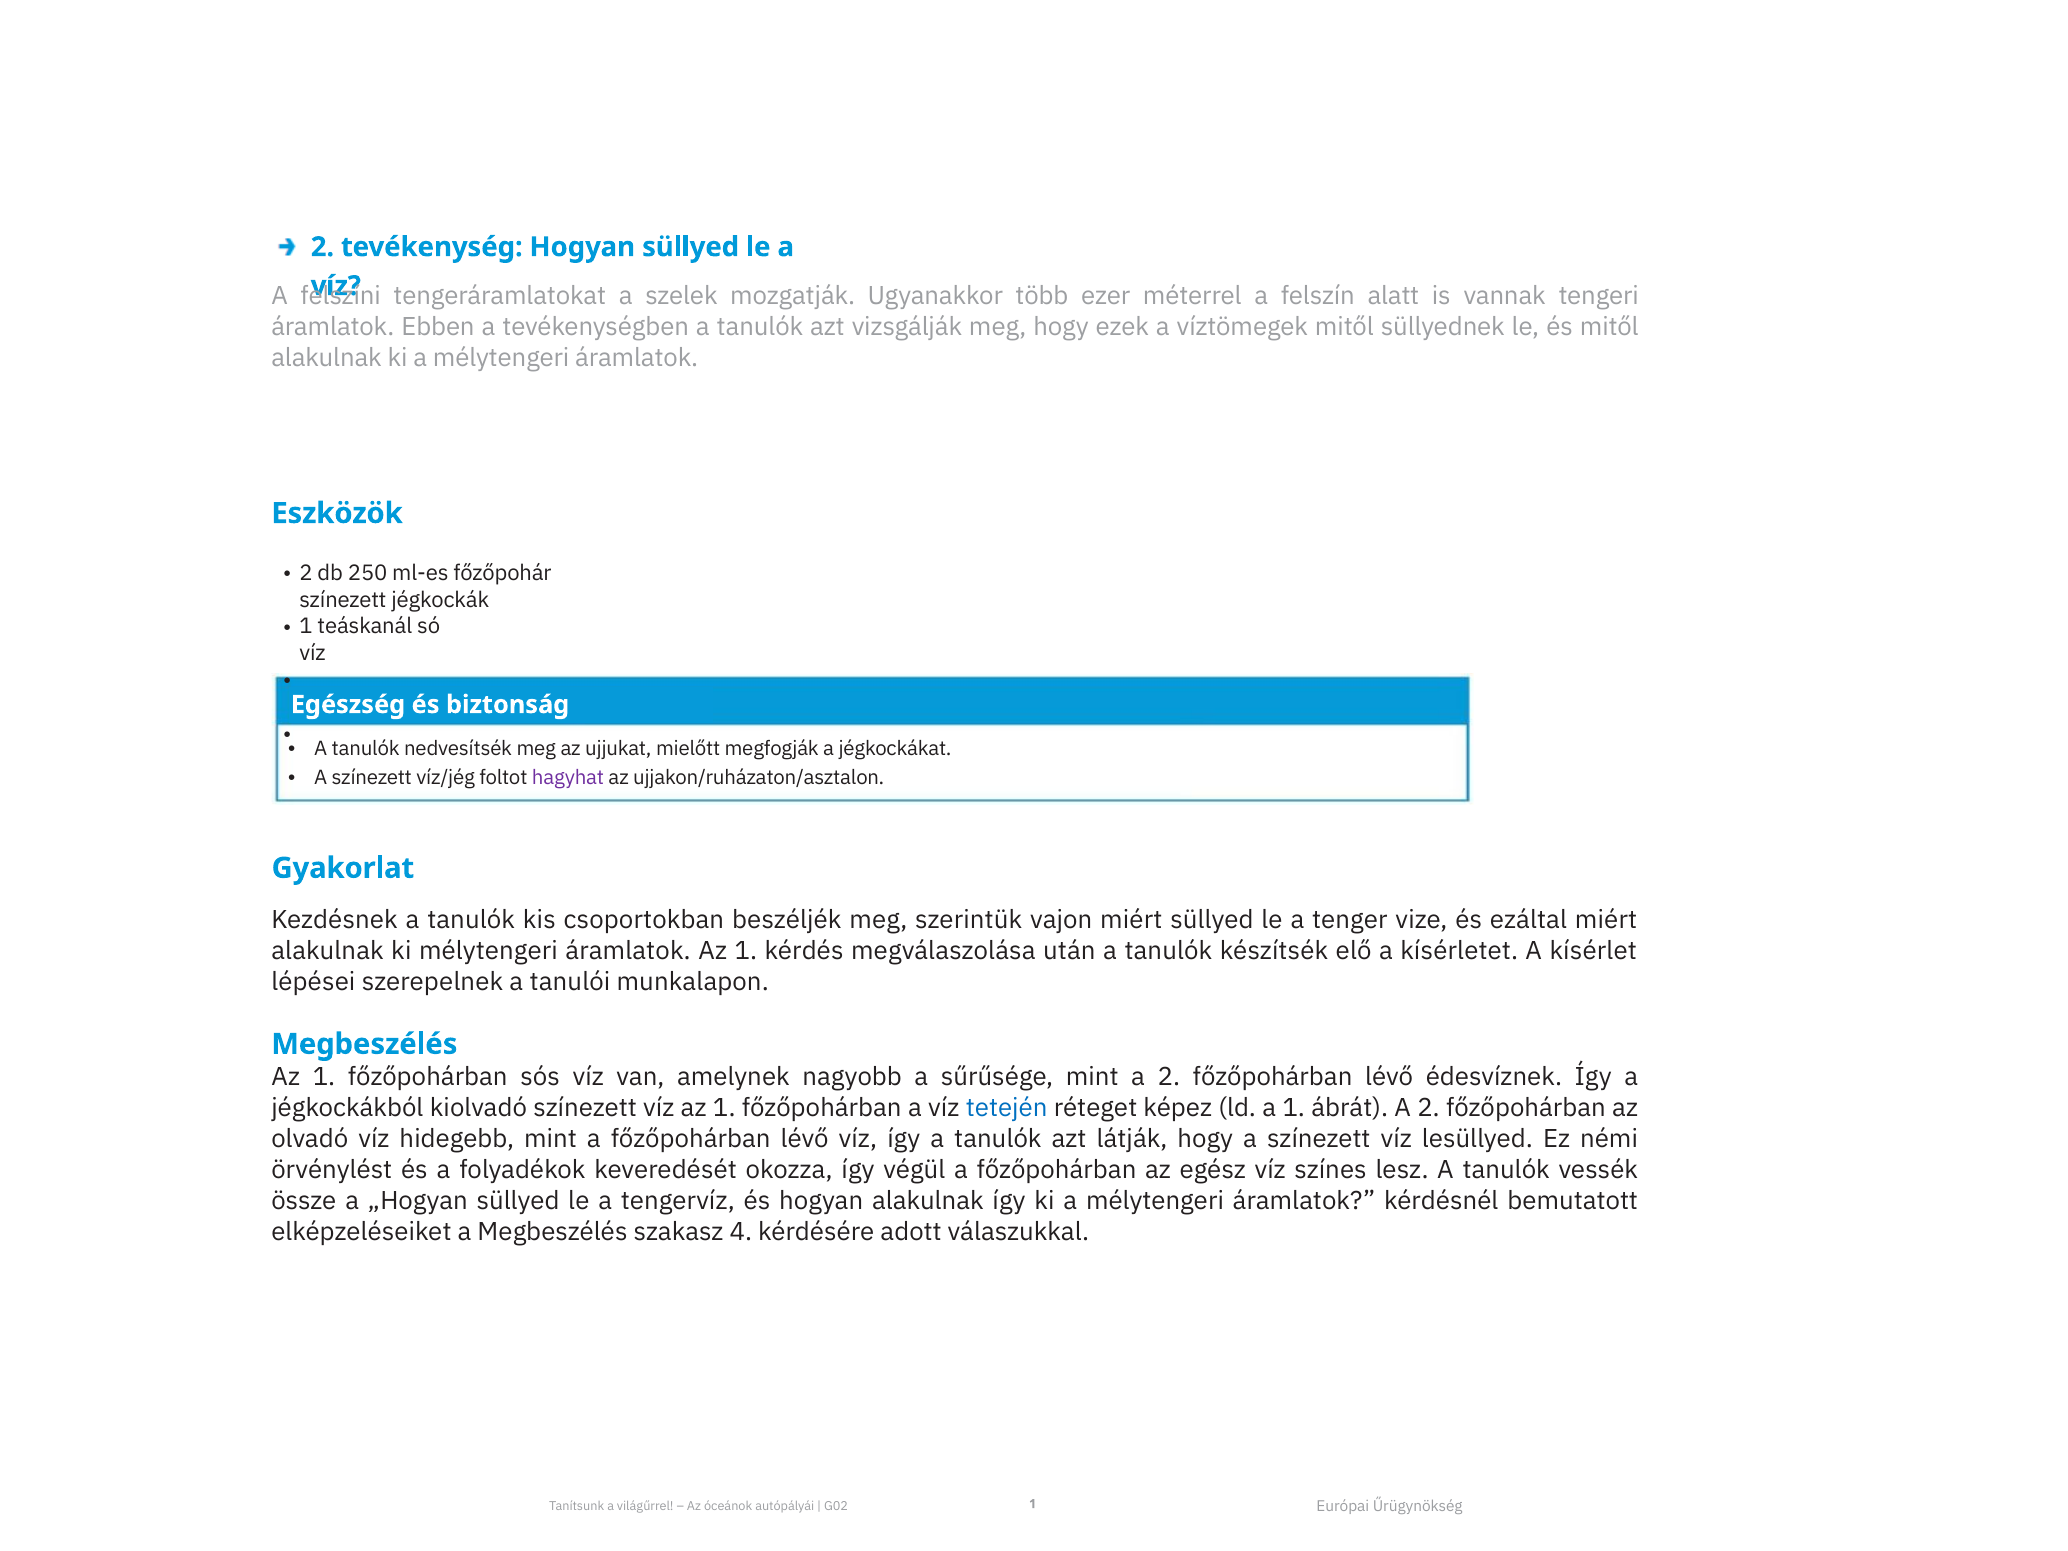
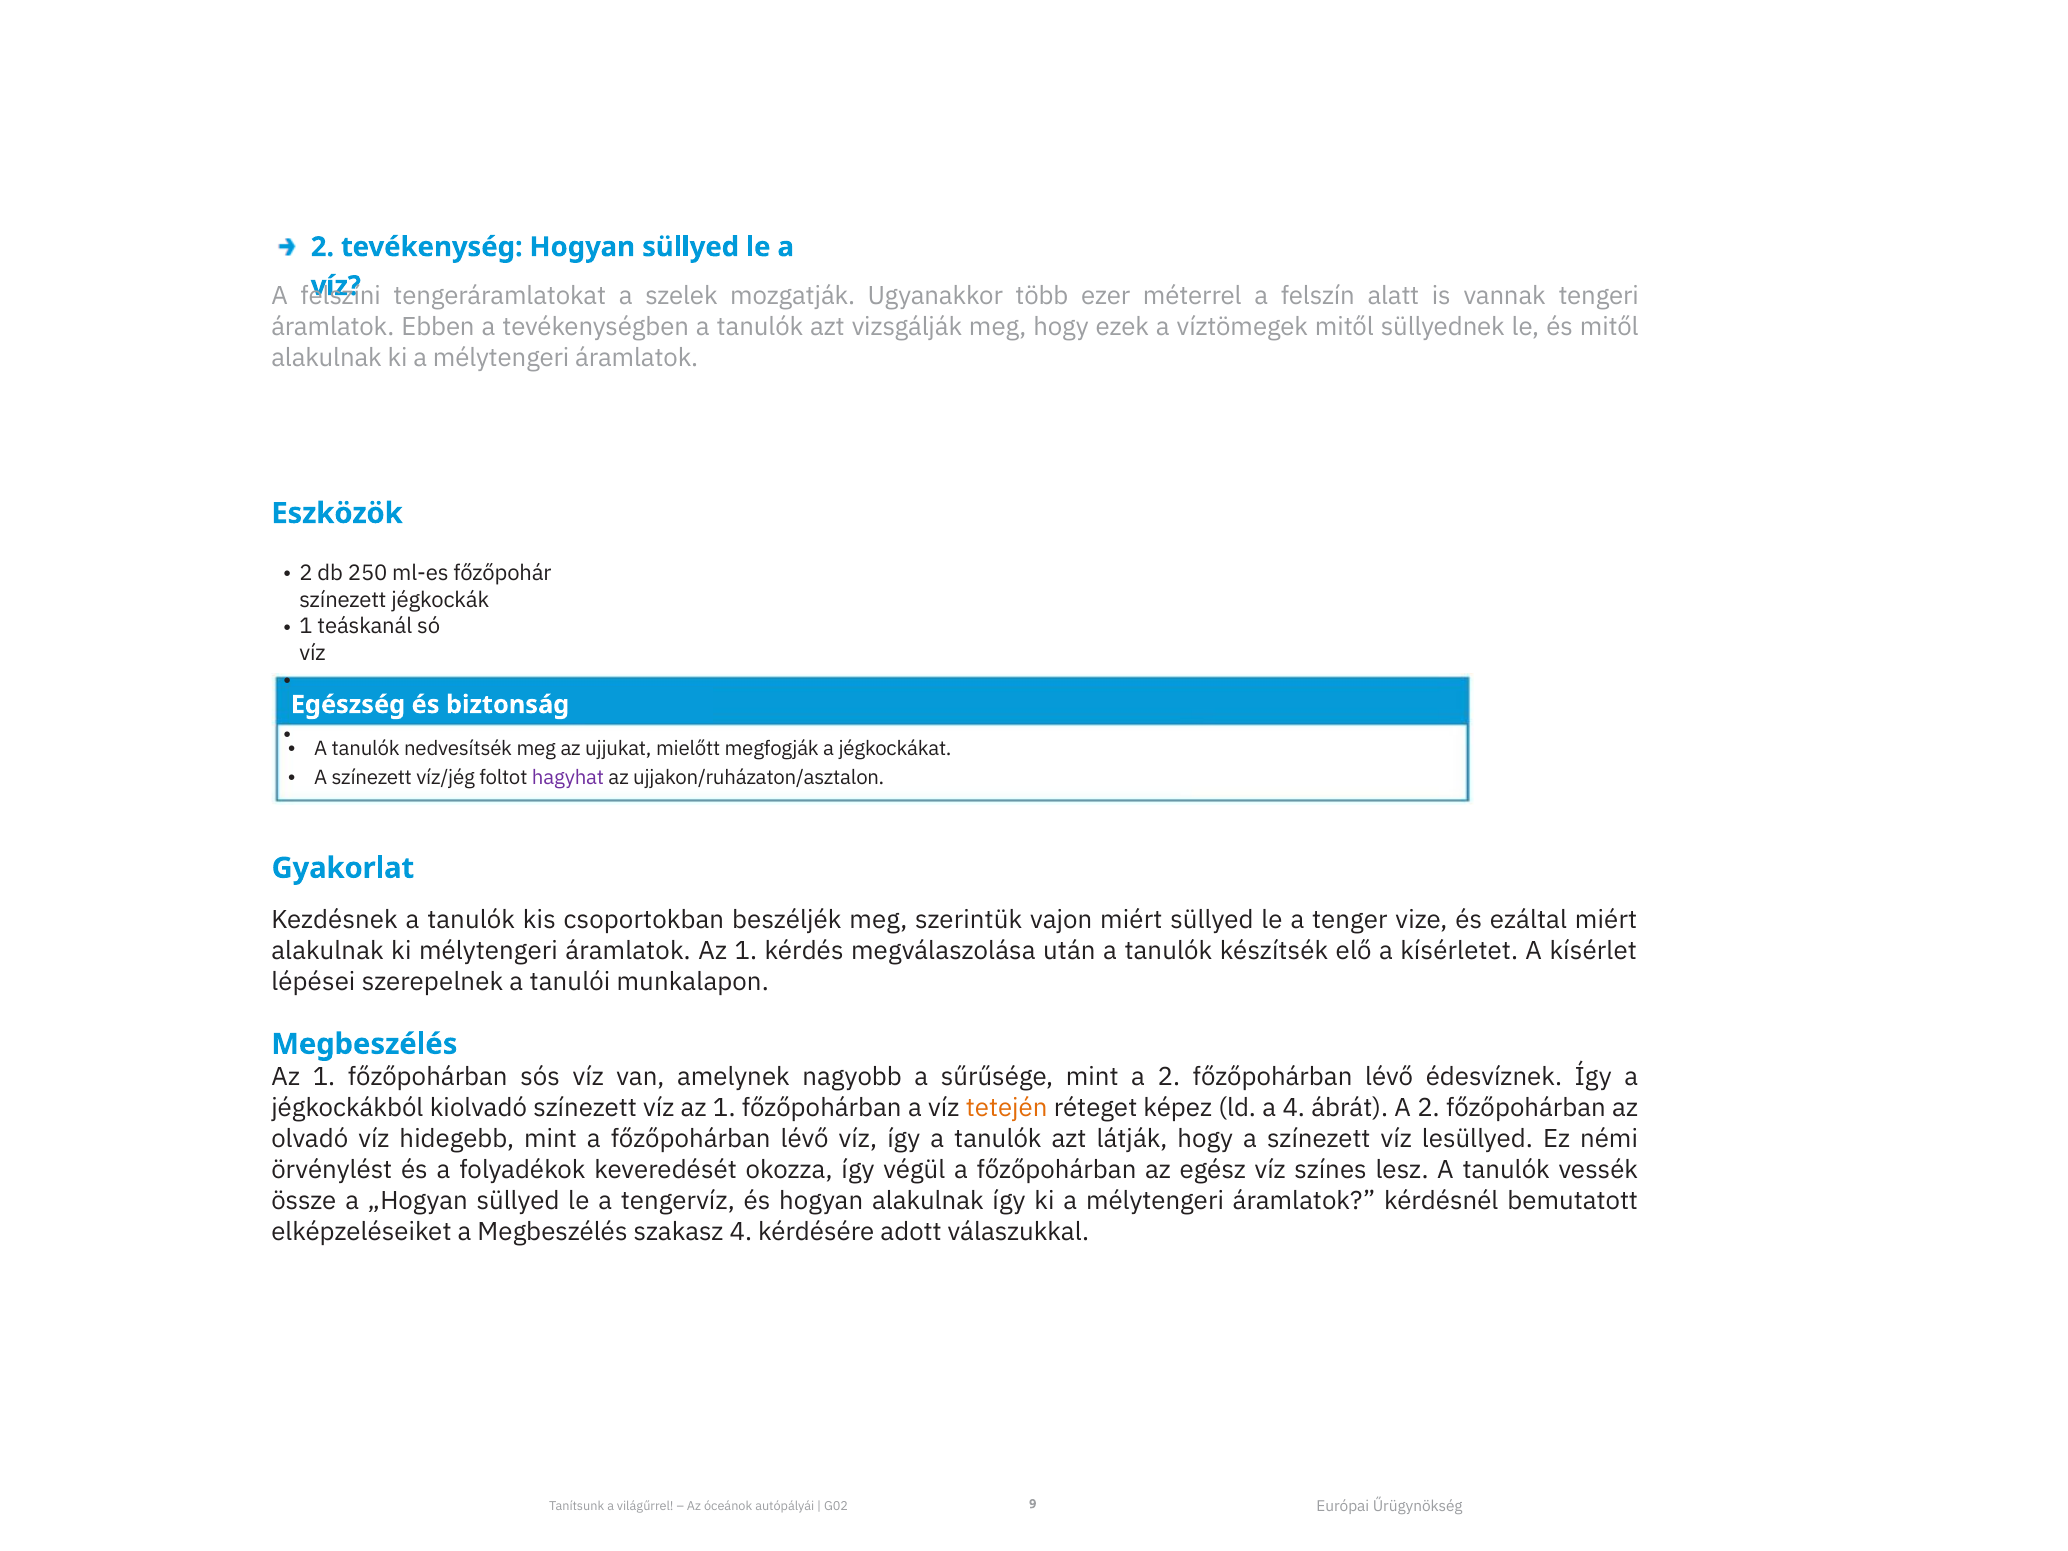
tetején colour: blue -> orange (1007, 1108)
a 1: 1 -> 4 (1294, 1108)
G02 1: 1 -> 9 (1033, 1504)
